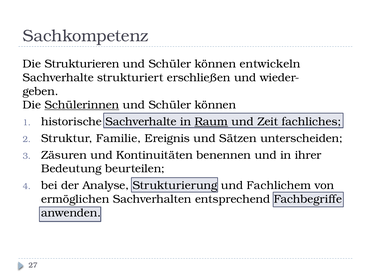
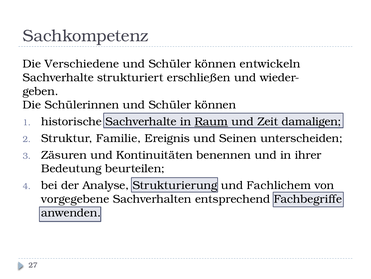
Strukturieren: Strukturieren -> Verschiedene (82, 64)
Schülerinnen underline: present -> none (82, 105)
fachliches: fachliches -> damaligen (311, 121)
Sätzen: Sätzen -> Seinen (238, 138)
ermöglichen: ermöglichen -> vorgegebene (75, 199)
